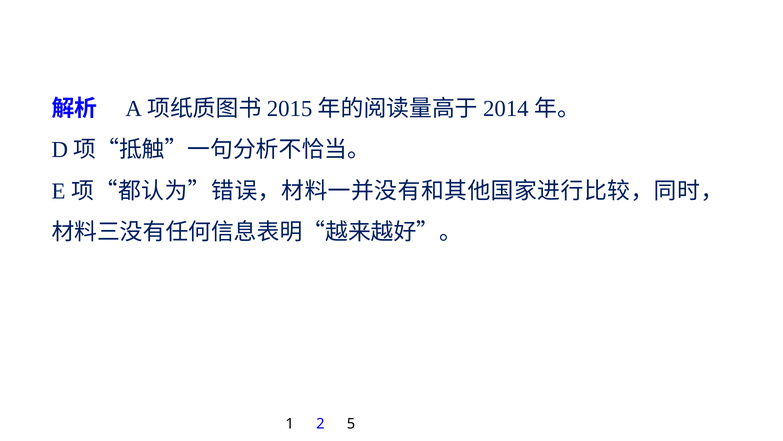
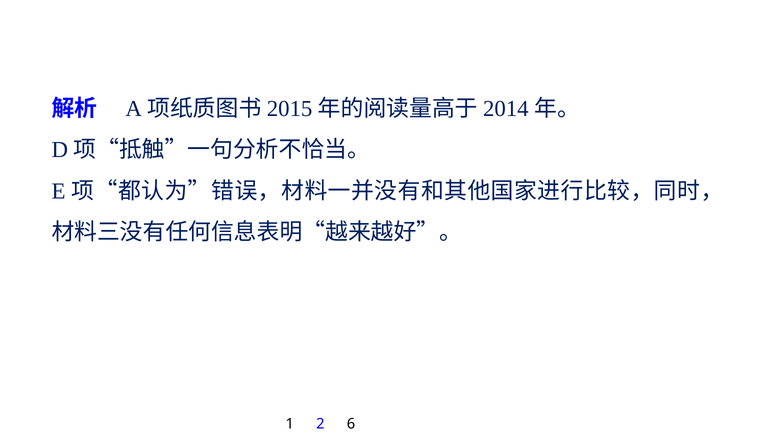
5: 5 -> 6 (351, 423)
